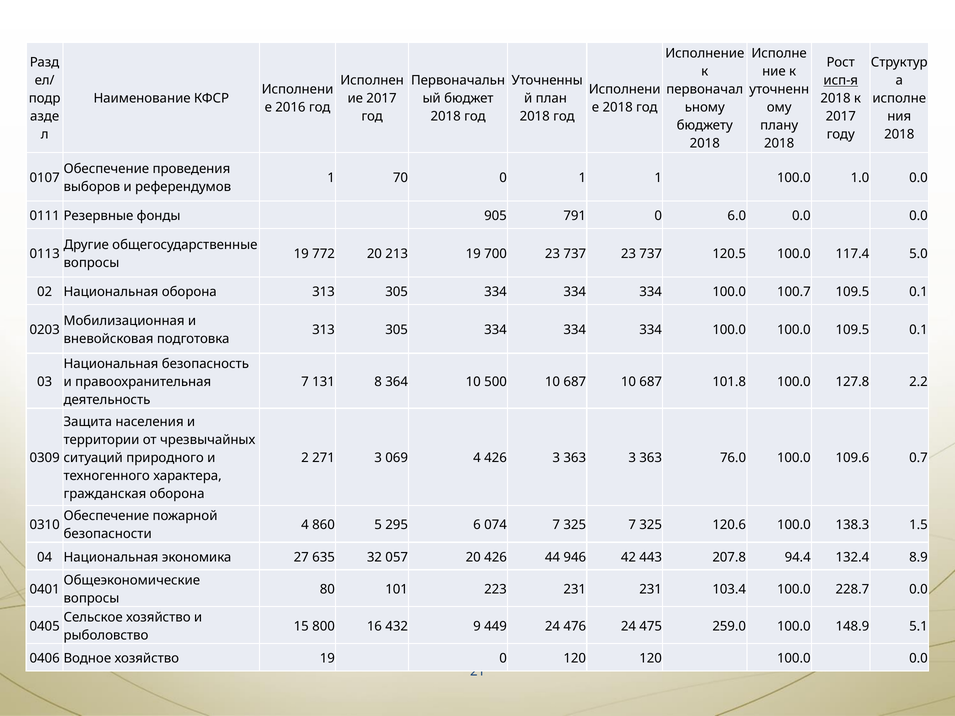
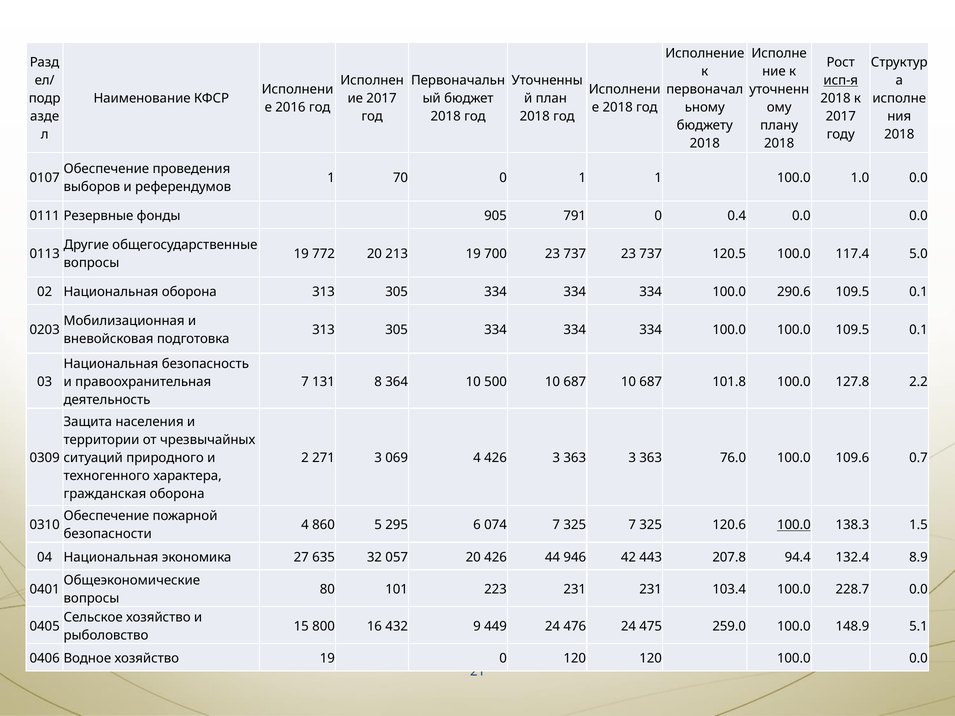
6.0: 6.0 -> 0.4 (737, 216)
100.7: 100.7 -> 290.6 (794, 292)
100.0 underline: none -> present (794, 525)
